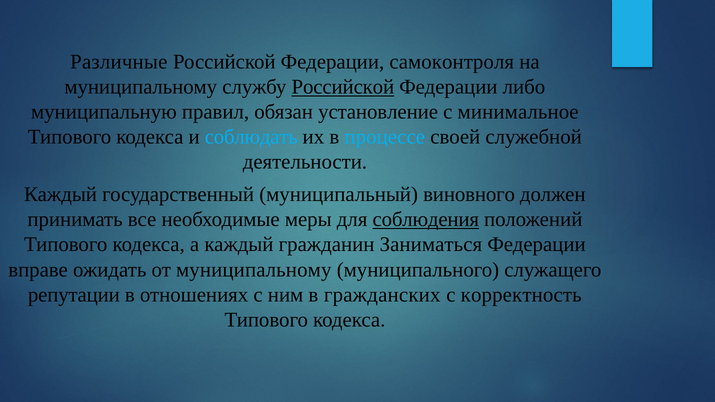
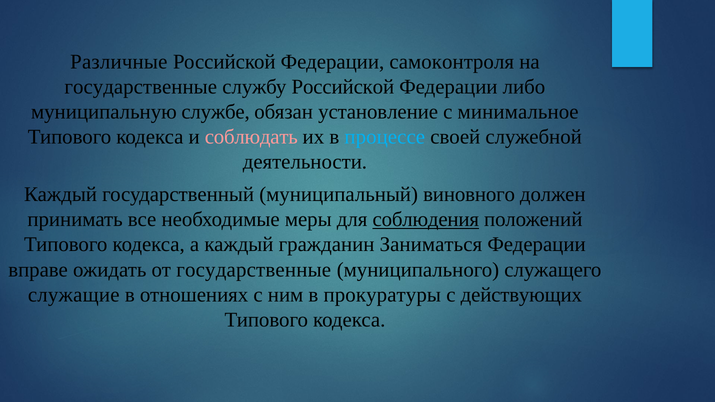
муниципальному: муниципальному -> государственные (141, 87)
Российской underline: present -> none (343, 87)
правил: правил -> службе (216, 112)
соблюдать colour: light blue -> pink (251, 137)
от муниципальному: муниципальному -> государственные (254, 270)
репутации: репутации -> служащие (74, 295)
гражданских: гражданских -> прокуратуры (382, 295)
корректность: корректность -> действующих (521, 295)
